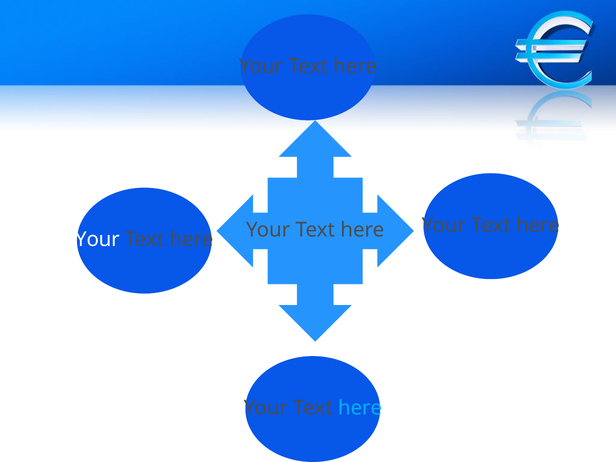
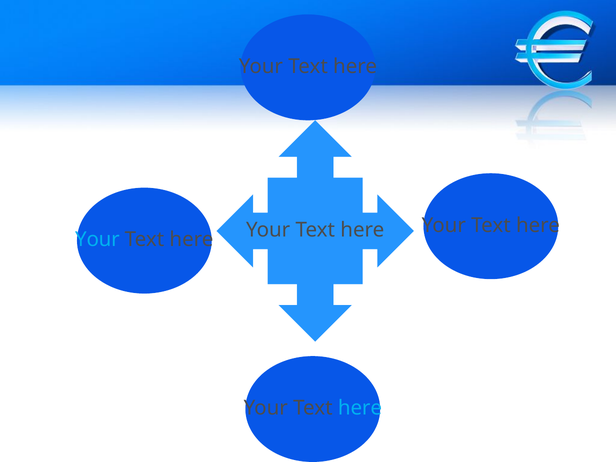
Your colour: white -> light blue (97, 240)
